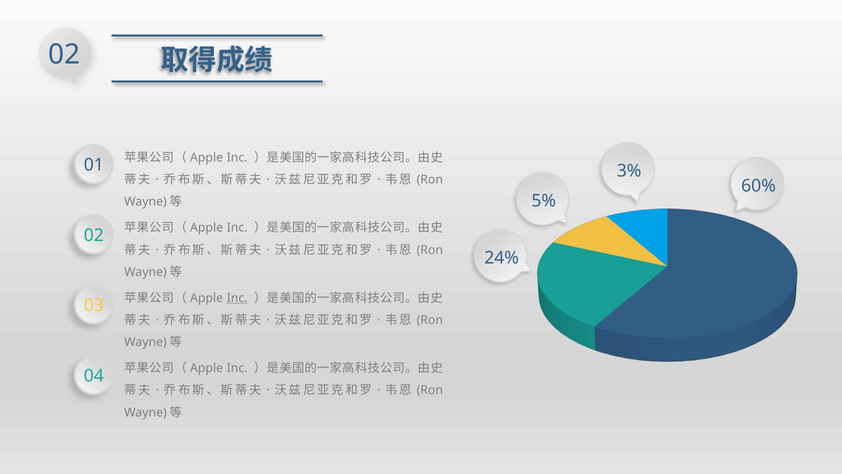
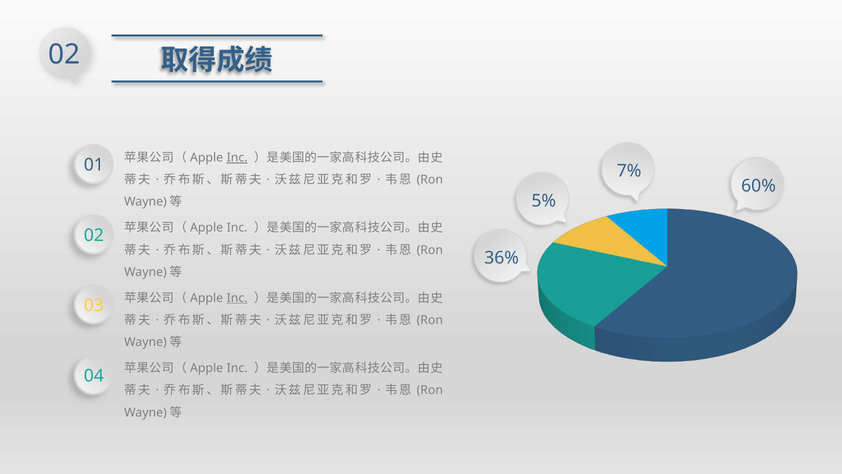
Inc underline: none -> present (237, 157)
3%: 3% -> 7% (629, 171)
24%: 24% -> 36% (502, 258)
